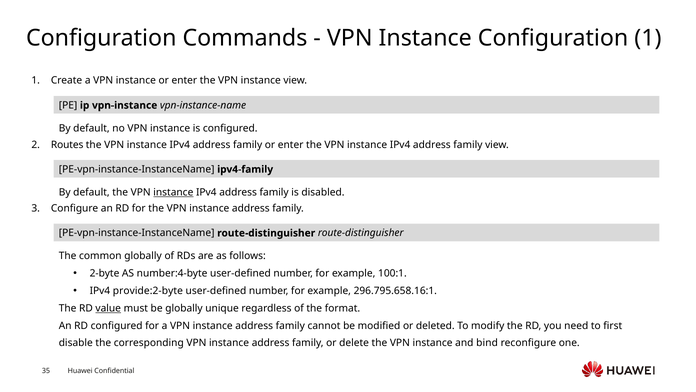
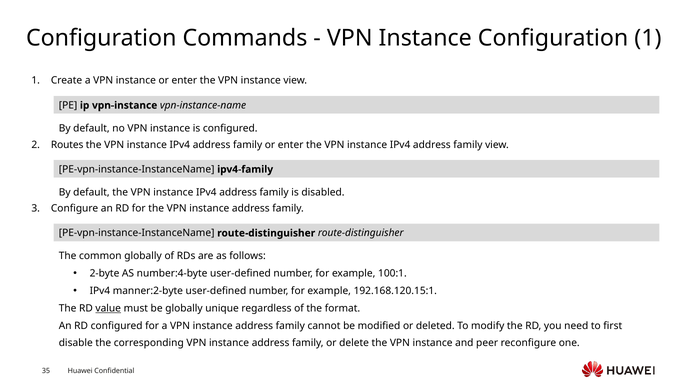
instance underline: present -> none (173, 192)
provide:2-byte: provide:2-byte -> manner:2-byte (148, 290)
296.795.658.16:1: 296.795.658.16:1 -> 192.168.120.15:1 (395, 290)
bind: bind -> peer (487, 343)
